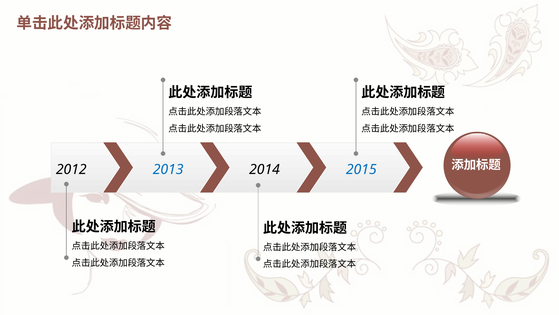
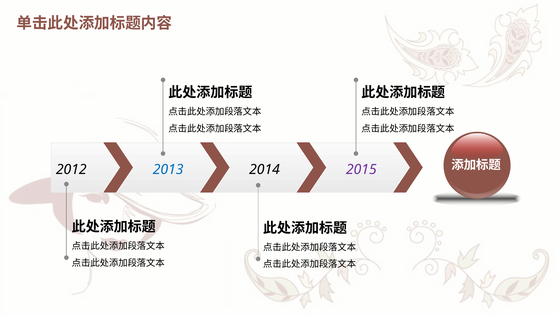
2015 colour: blue -> purple (361, 169)
